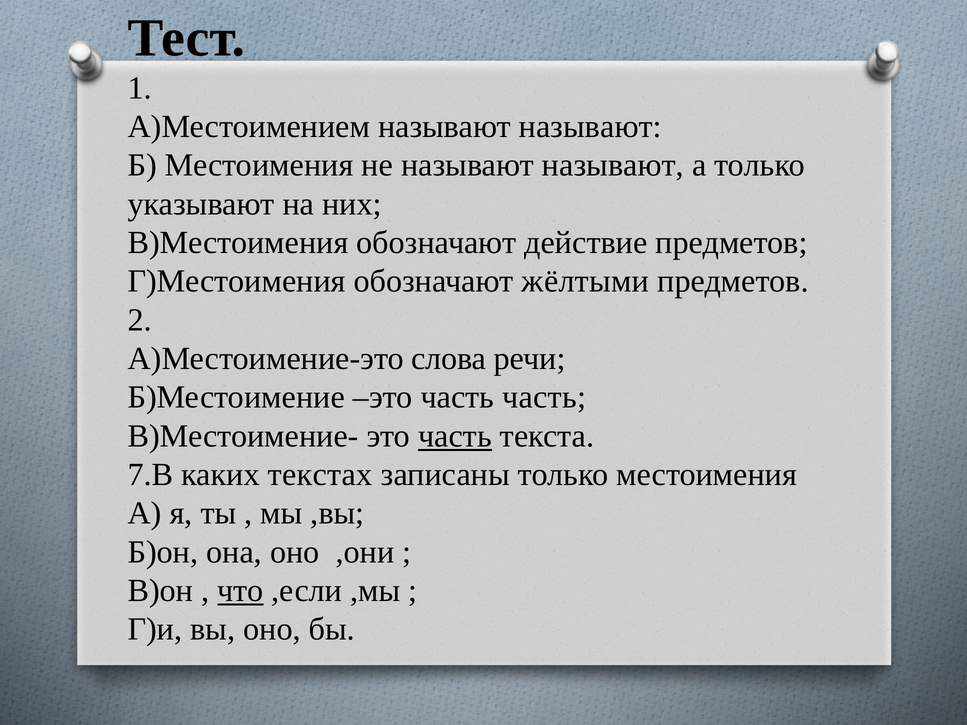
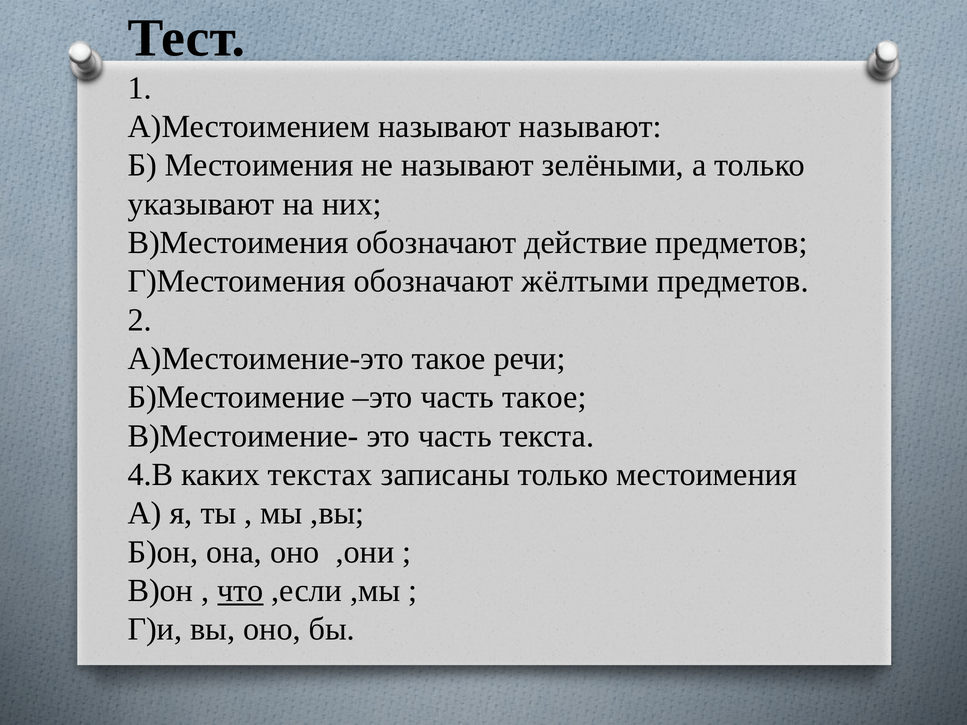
не называют называют: называют -> зелёными (613, 165)
А)Местоимение-это слова: слова -> такое (449, 359)
часть часть: часть -> такое (544, 397)
часть underline: present -> none (455, 436)
7.В: 7.В -> 4.В (150, 475)
